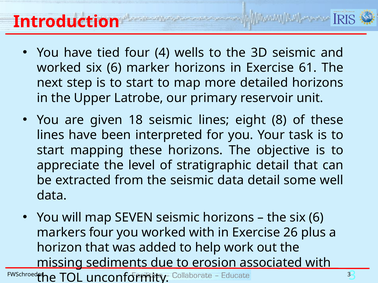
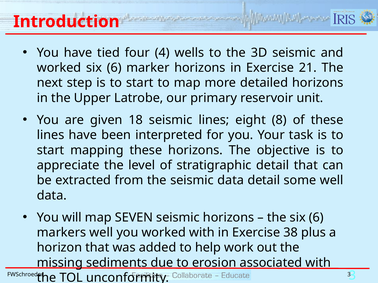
61: 61 -> 21 (308, 68)
markers four: four -> well (101, 233)
26: 26 -> 38 (291, 233)
